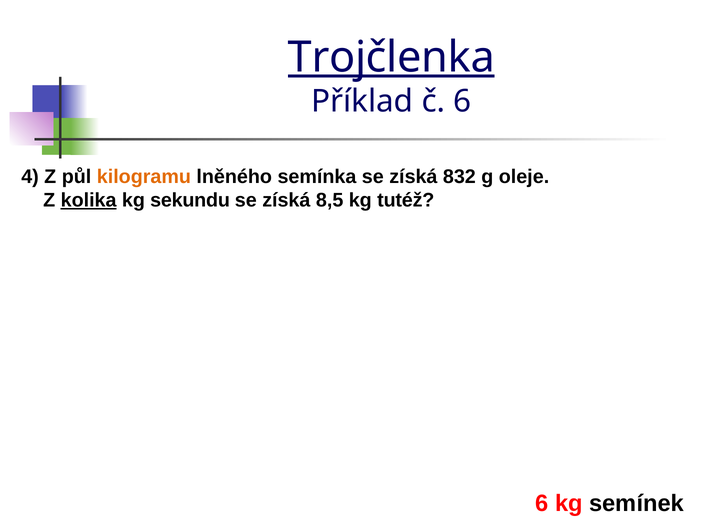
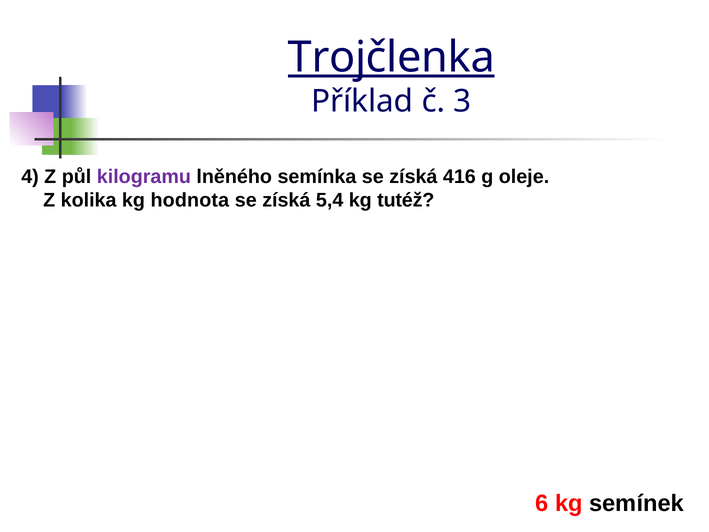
č 6: 6 -> 3 (462, 101)
kilogramu colour: orange -> purple (144, 176)
832: 832 -> 416 (459, 176)
kolika underline: present -> none (89, 200)
sekundu: sekundu -> hodnota (190, 200)
8,5: 8,5 -> 5,4 (330, 200)
